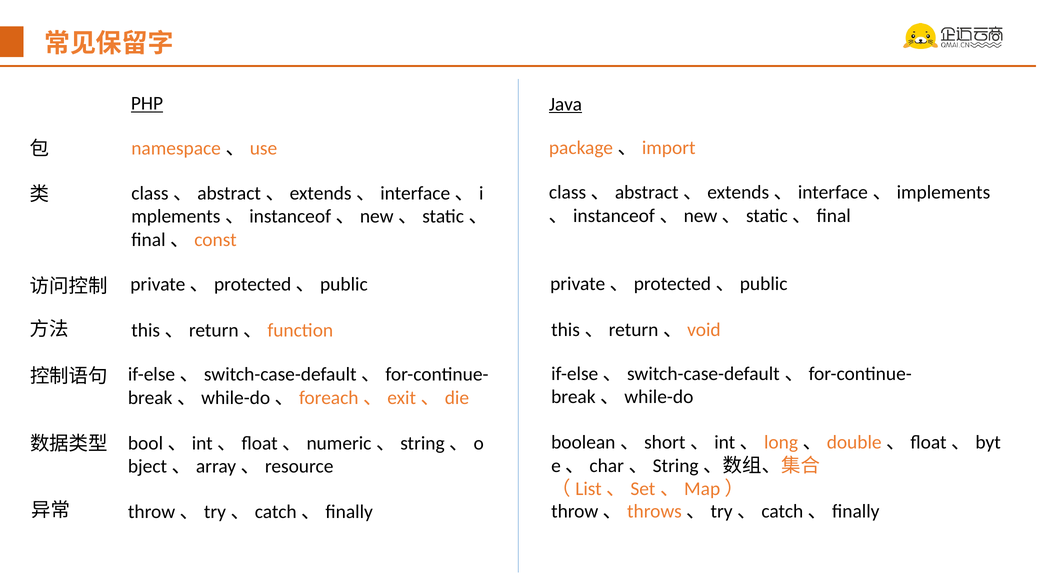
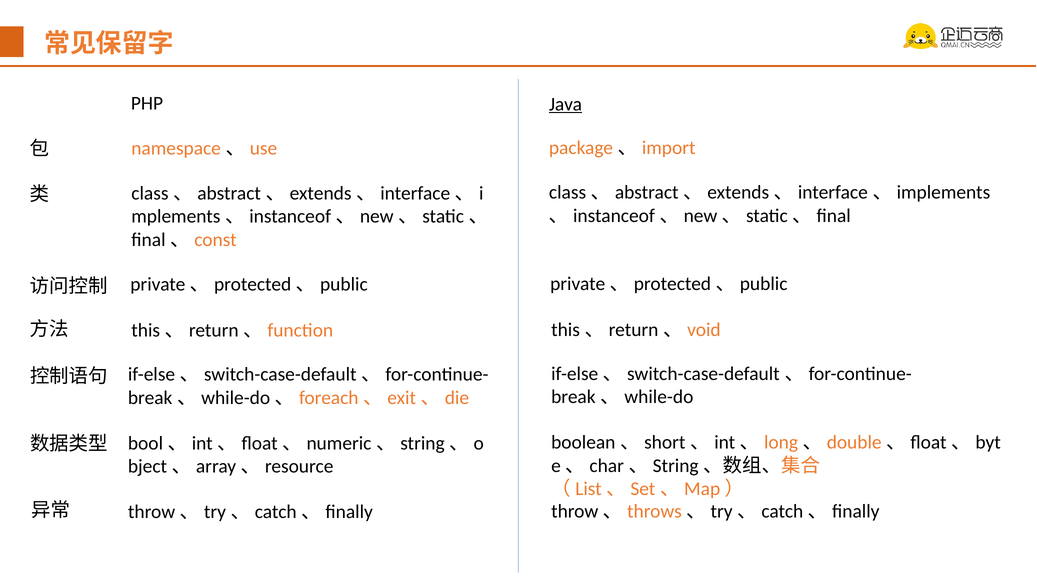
PHP underline: present -> none (147, 104)
